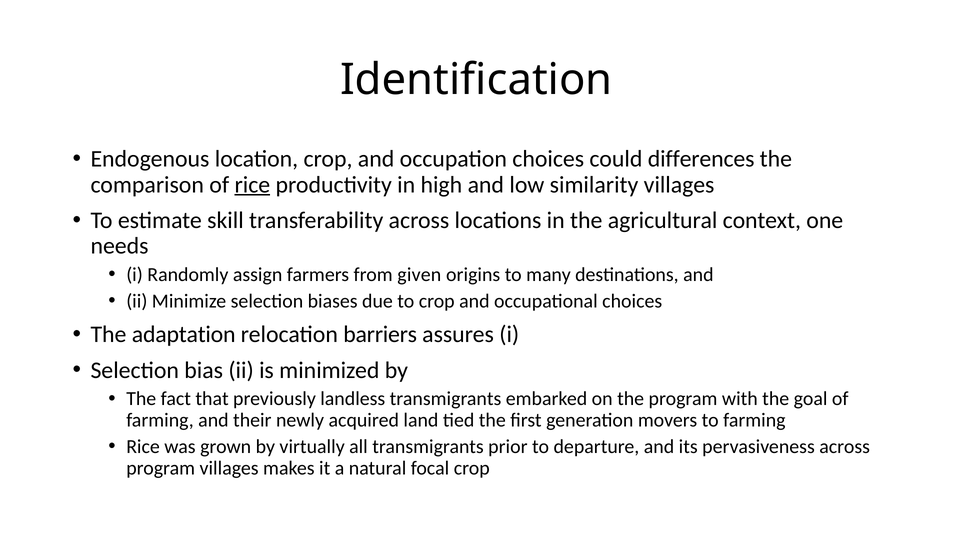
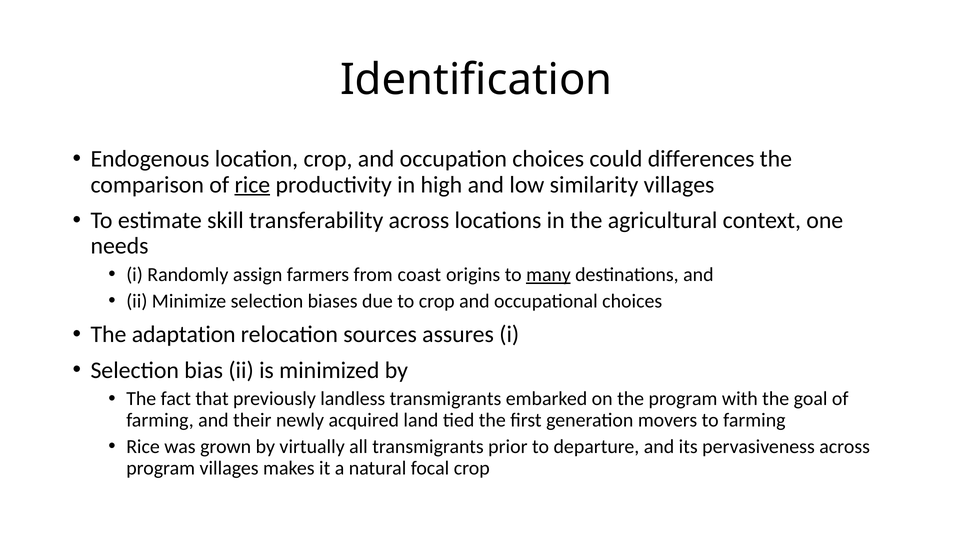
given: given -> coast (419, 275)
many underline: none -> present (549, 275)
barriers: barriers -> sources (380, 335)
